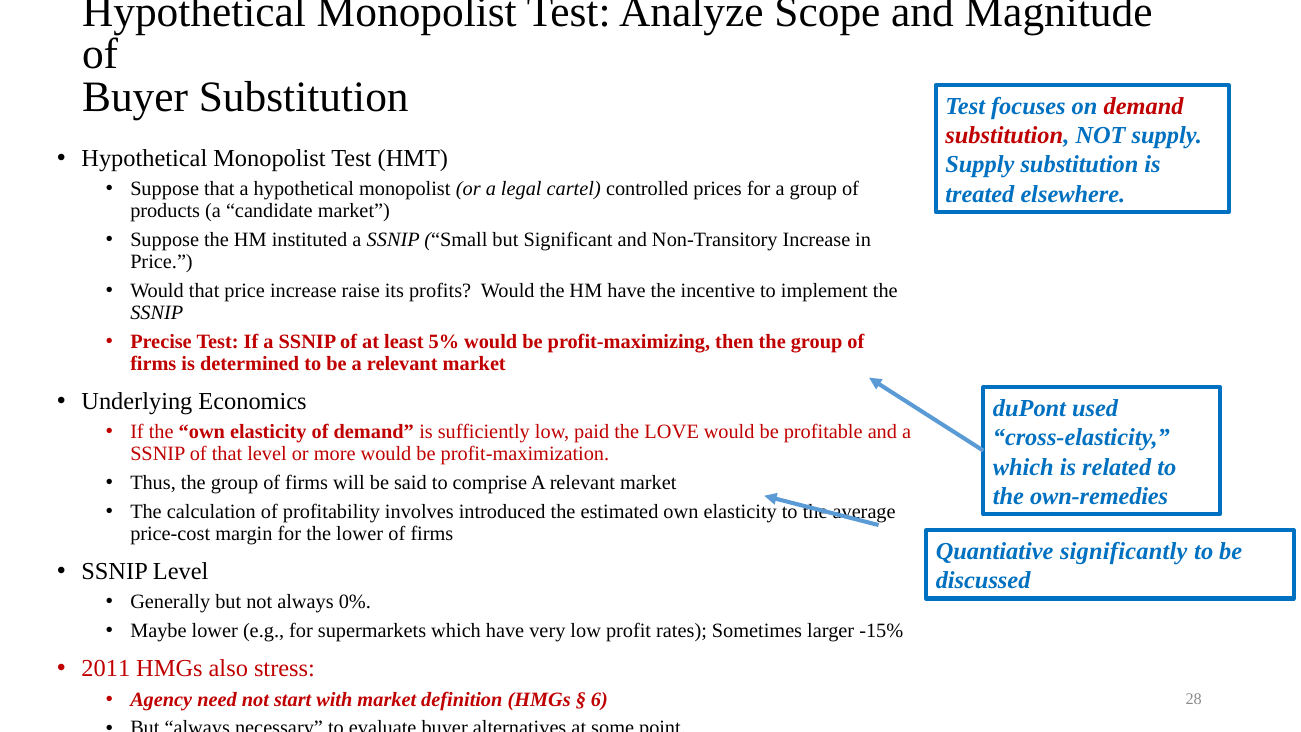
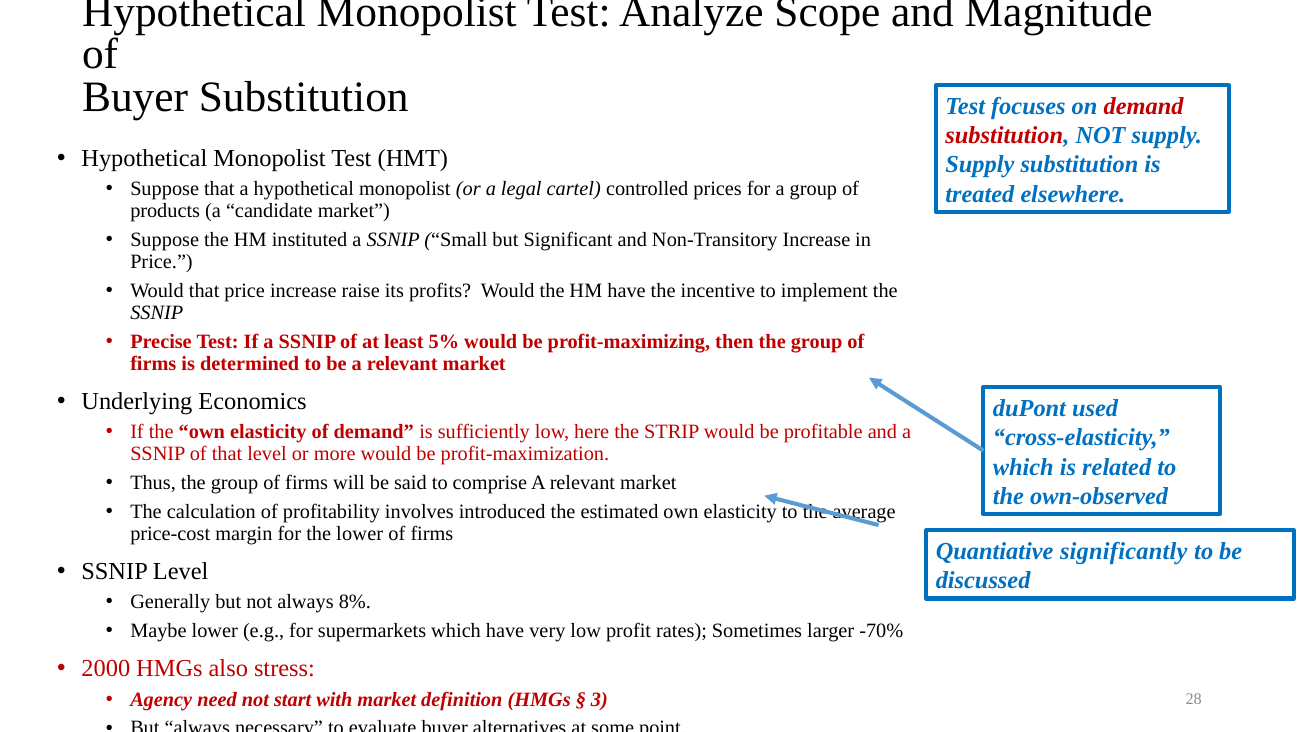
paid: paid -> here (592, 432)
LOVE: LOVE -> STRIP (672, 432)
own-remedies: own-remedies -> own-observed (1099, 496)
0%: 0% -> 8% (355, 602)
-15%: -15% -> -70% (881, 631)
2011: 2011 -> 2000 (106, 668)
6: 6 -> 3 (599, 699)
